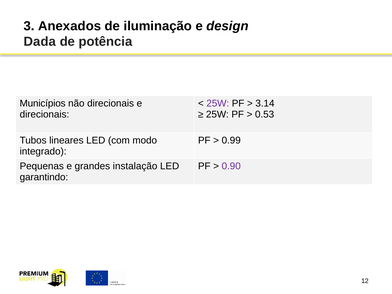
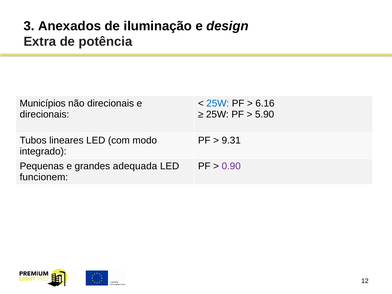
Dada: Dada -> Extra (40, 42)
25W colour: purple -> blue (218, 103)
3.14: 3.14 -> 6.16 (265, 103)
0.53: 0.53 -> 5.90 (265, 114)
0.99: 0.99 -> 9.31 (231, 140)
instalação: instalação -> adequada (135, 166)
garantindo: garantindo -> funcionem (44, 177)
